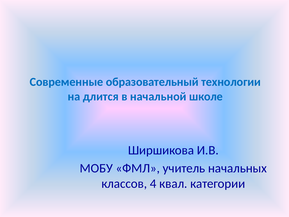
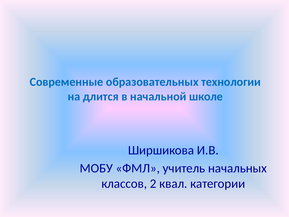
образовательный: образовательный -> образовательных (152, 82)
4: 4 -> 2 (153, 183)
